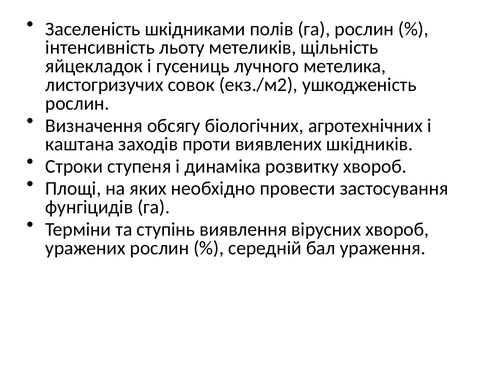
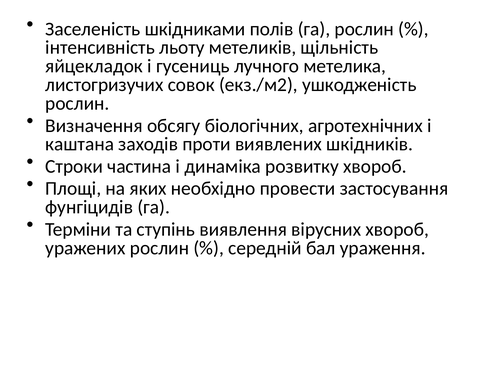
ступеня: ступеня -> частина (139, 167)
